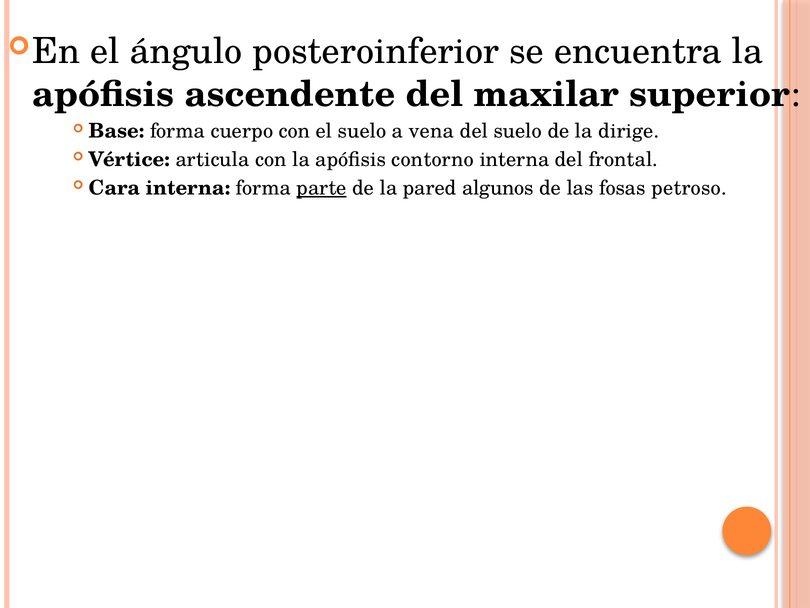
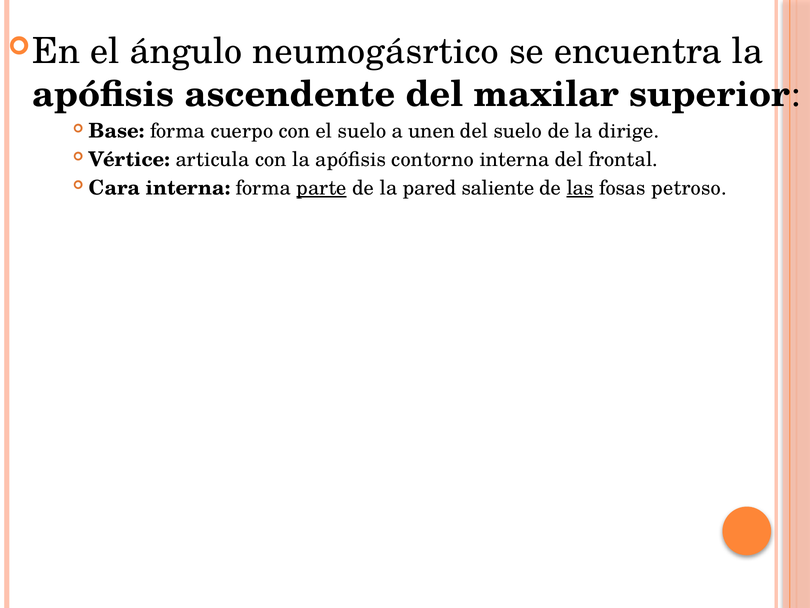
posteroinferior: posteroinferior -> neumogásrtico (376, 51)
vena: vena -> unen (432, 131)
algunos: algunos -> saliente (498, 188)
las underline: none -> present (580, 188)
